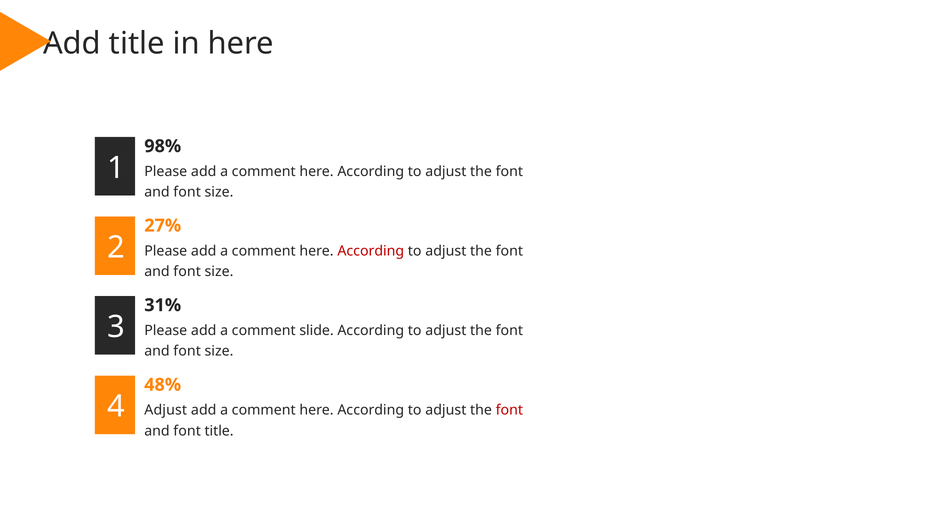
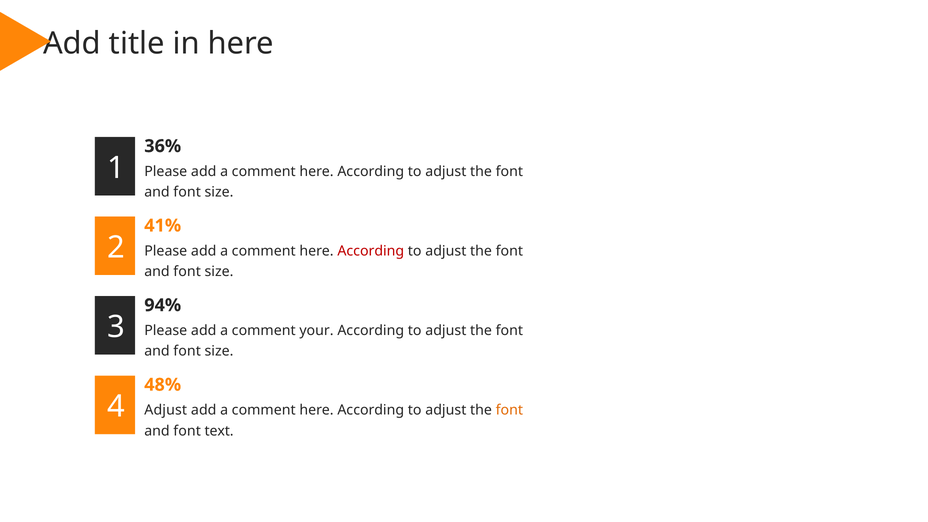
98%: 98% -> 36% (163, 146)
27%: 27% -> 41% (163, 226)
31%: 31% -> 94% (163, 305)
slide: slide -> your (317, 331)
font colour: red -> orange (509, 410)
font title: title -> text (219, 431)
